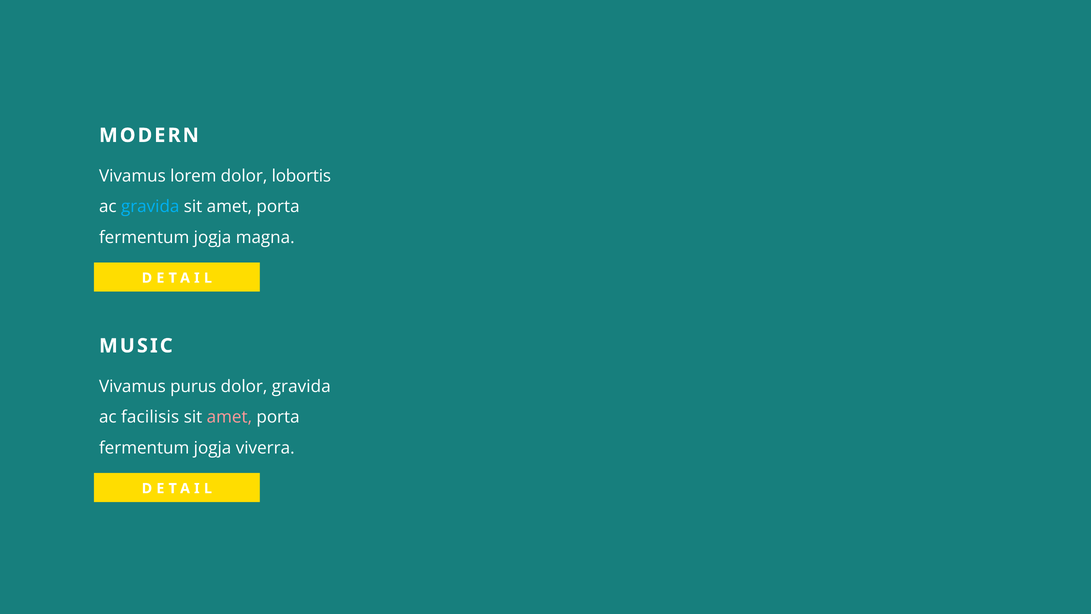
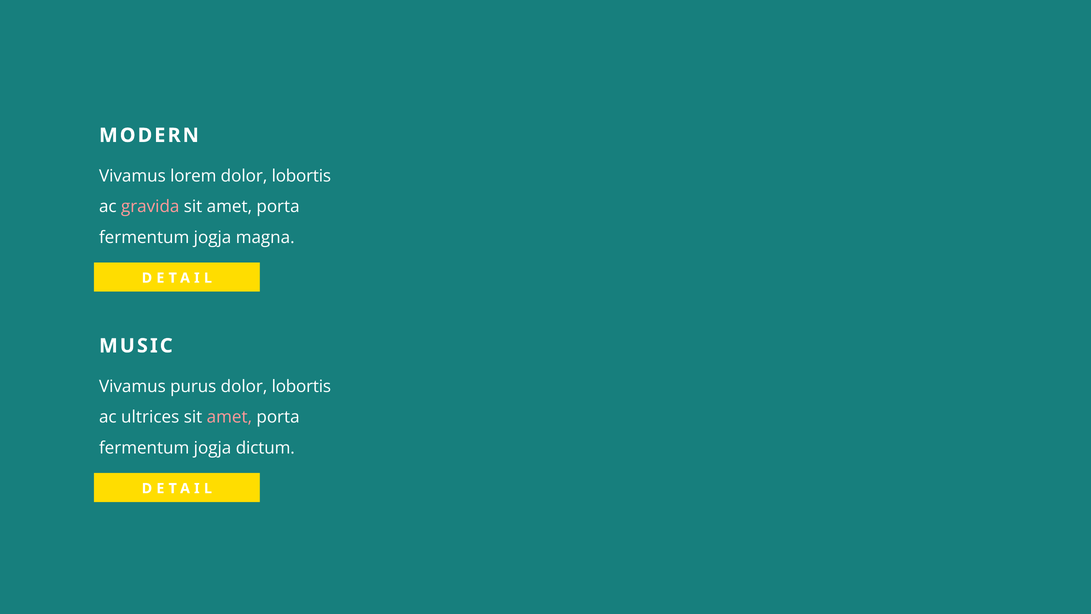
gravida colour: light blue -> pink (150, 207)
gravida: gravida -> lobortis (301, 386)
facilisis: facilisis -> ultrices (150, 417)
viverra: viverra -> dictum (265, 448)
